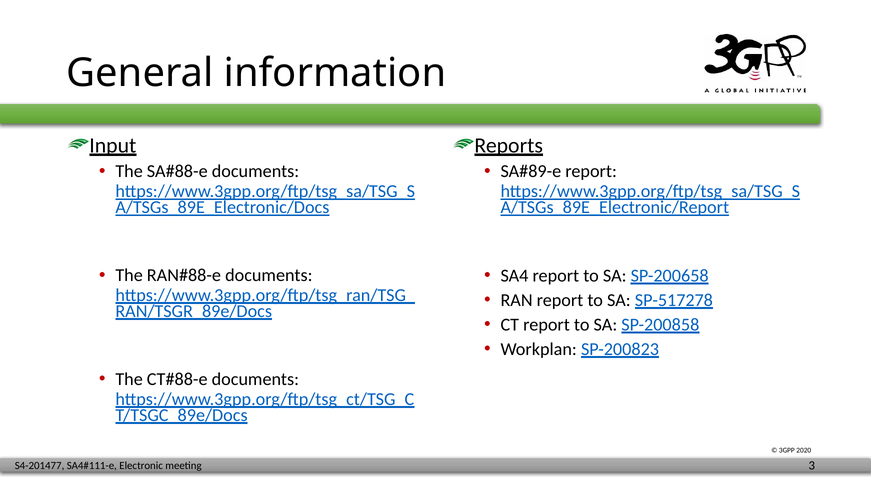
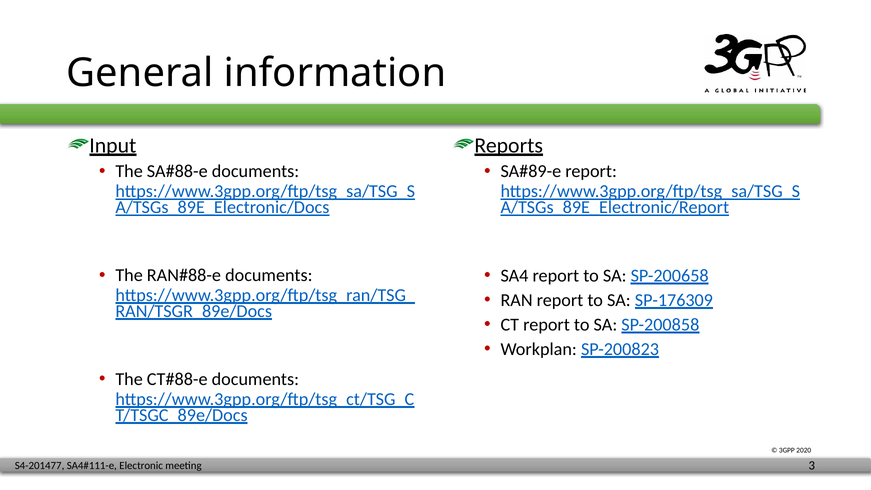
SP-517278: SP-517278 -> SP-176309 (674, 300)
